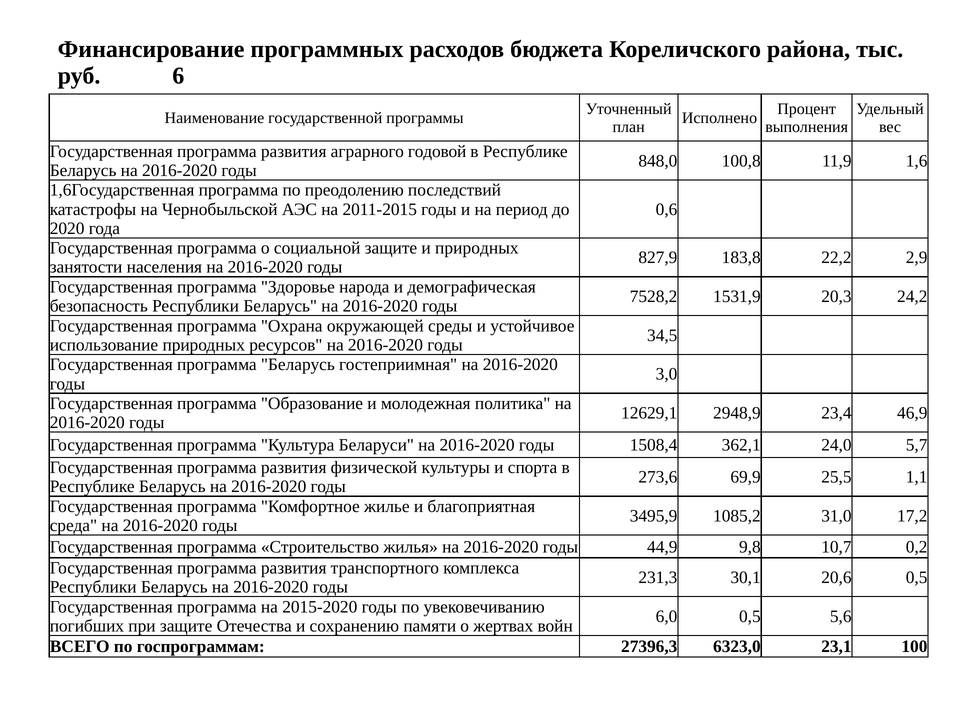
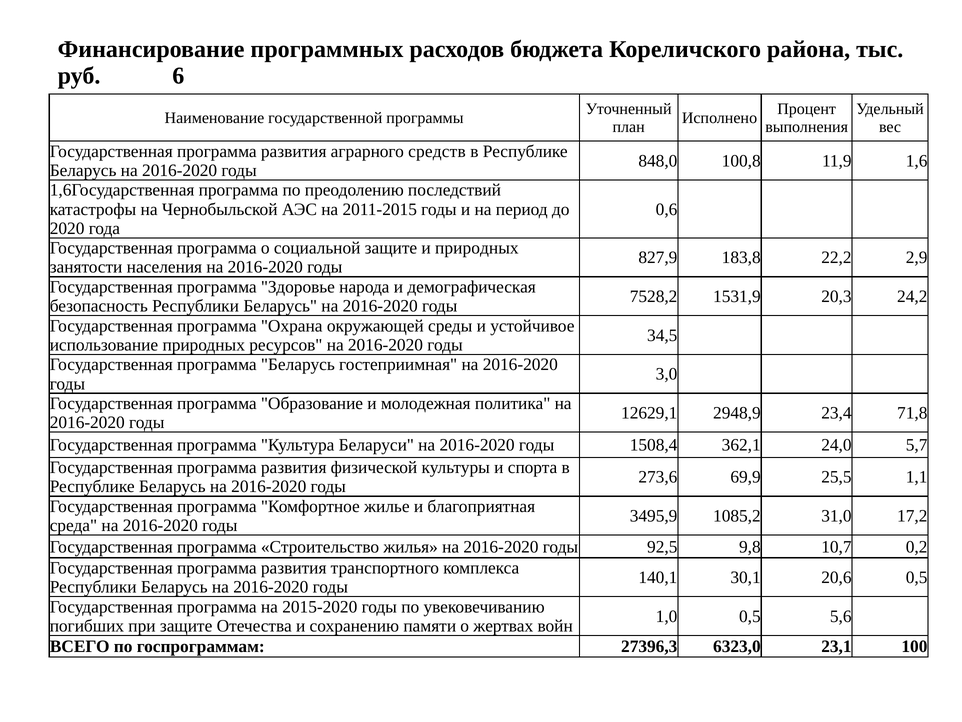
годовой: годовой -> средств (437, 151)
46,9: 46,9 -> 71,8 (912, 413)
44,9: 44,9 -> 92,5 (662, 546)
231,3: 231,3 -> 140,1 (658, 577)
6,0: 6,0 -> 1,0 (667, 616)
